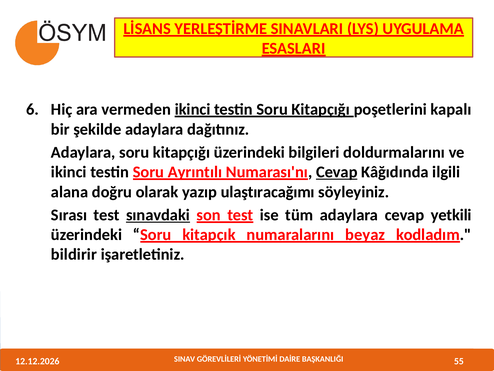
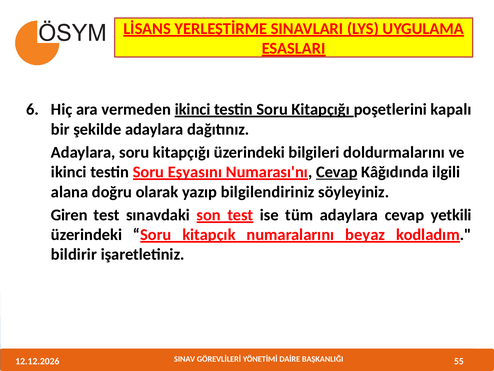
Ayrıntılı: Ayrıntılı -> Eşyasını (195, 172)
ulaştıracağımı: ulaştıracağımı -> bilgilendiriniz (268, 192)
Sırası: Sırası -> Giren (69, 215)
sınavdaki underline: present -> none (158, 215)
